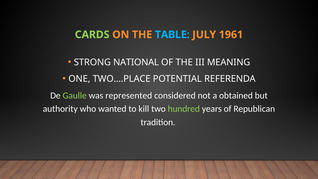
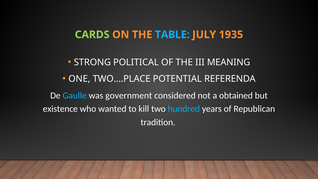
1961: 1961 -> 1935 (231, 35)
NATIONAL: NATIONAL -> POLITICAL (136, 62)
Gaulle colour: light green -> light blue (75, 95)
represented: represented -> government (129, 95)
authority: authority -> existence (60, 109)
hundred colour: light green -> light blue (184, 109)
